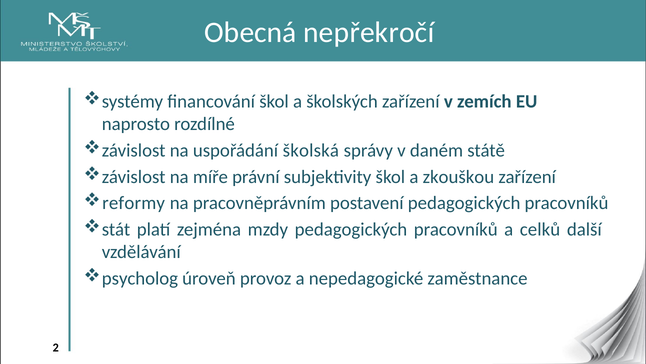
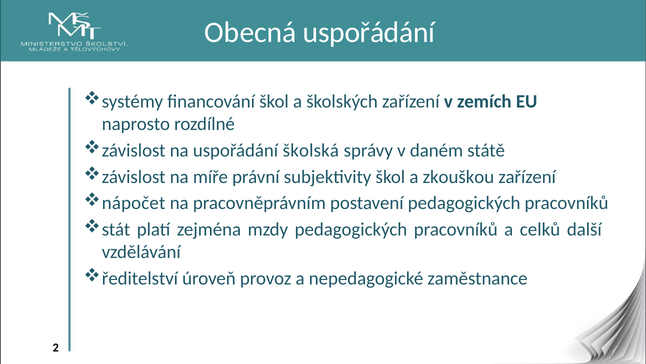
Obecná nepřekročí: nepřekročí -> uspořádání (369, 32)
reformy: reformy -> nápočet (134, 203)
psycholog: psycholog -> ředitelství (140, 278)
